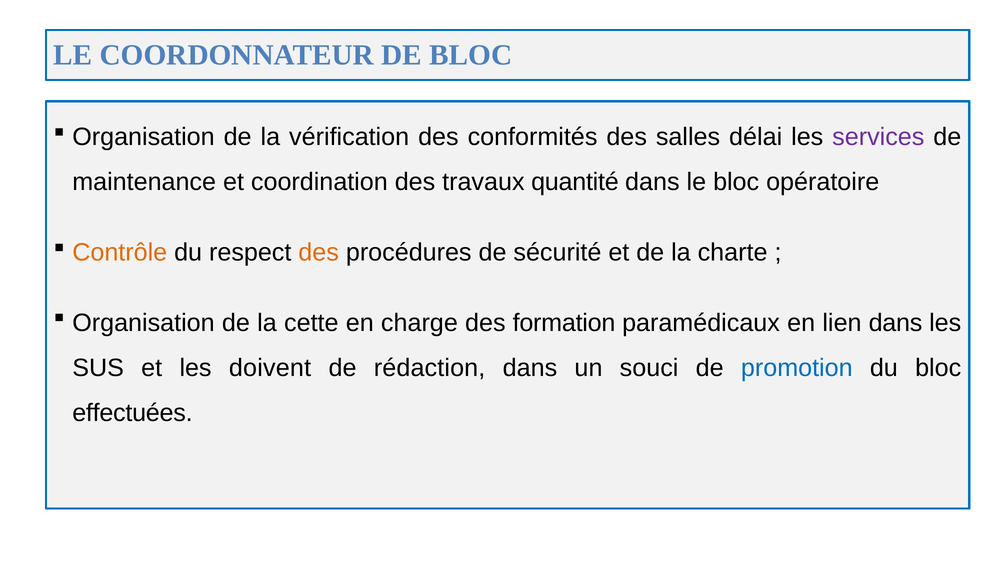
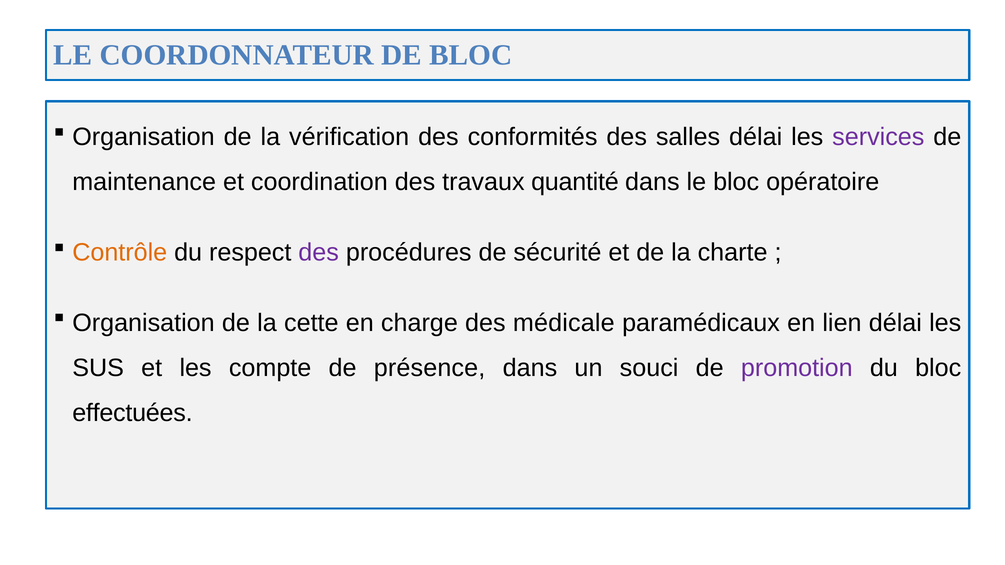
des colour: orange -> purple (319, 253)
formation: formation -> médicale (564, 323)
lien dans: dans -> délai (895, 323)
doivent: doivent -> compte (270, 368)
rédaction: rédaction -> présence (430, 368)
promotion colour: blue -> purple (797, 368)
